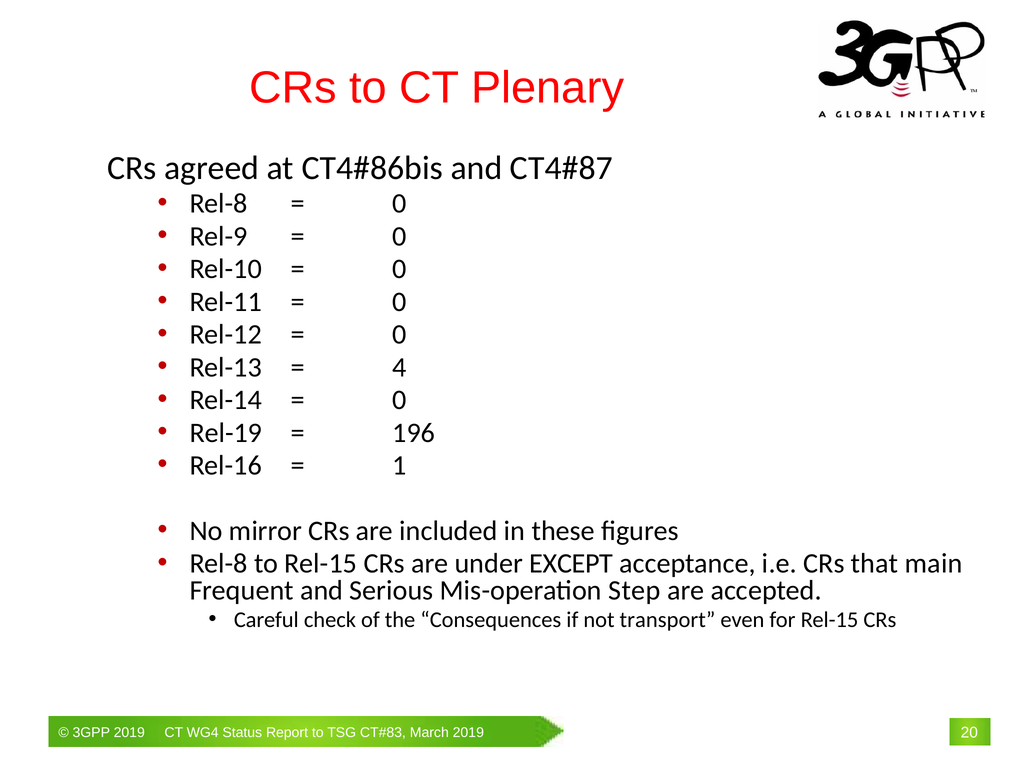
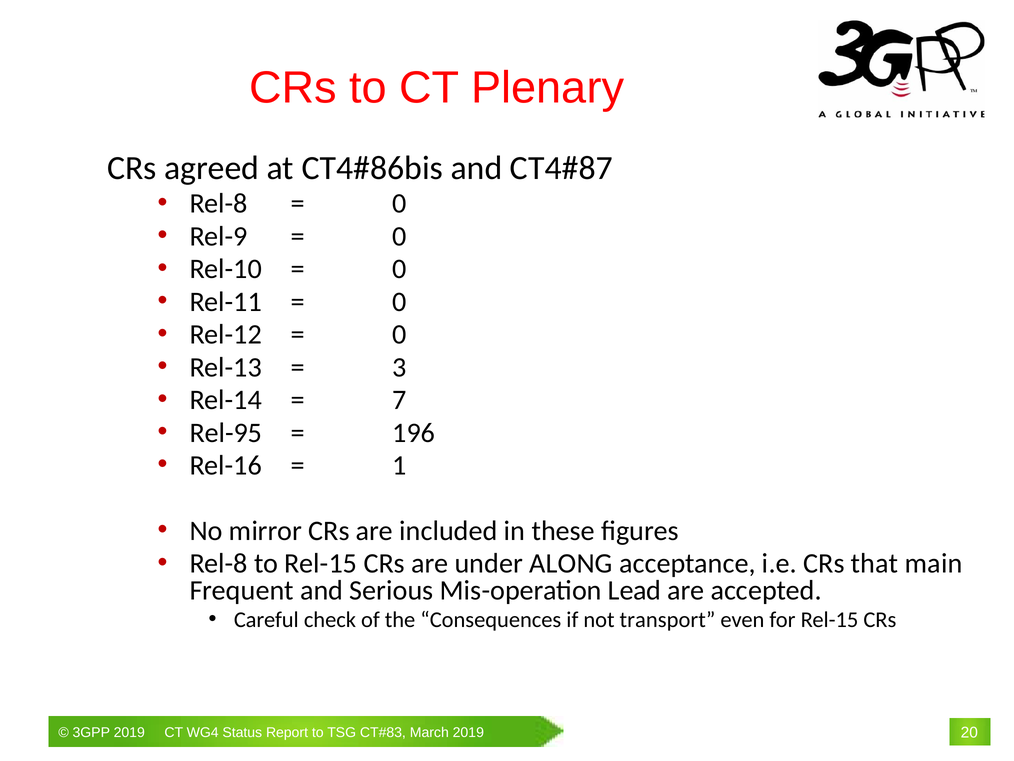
4: 4 -> 3 (399, 367)
0: 0 -> 7 (399, 400)
Rel-19: Rel-19 -> Rel-95 (226, 432)
EXCEPT: EXCEPT -> ALONG (571, 563)
Step: Step -> Lead (635, 590)
